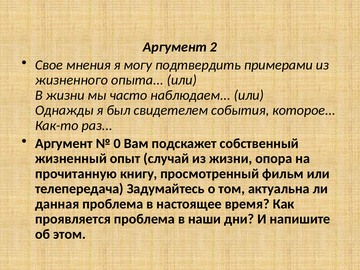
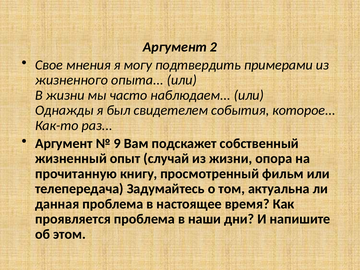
0: 0 -> 9 (117, 143)
